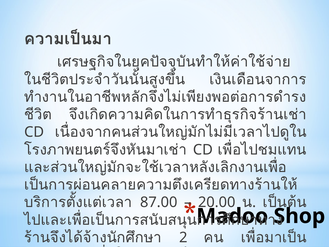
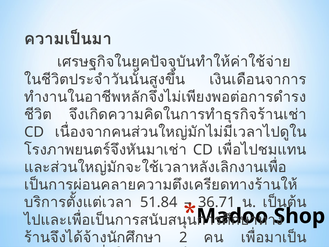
87.00: 87.00 -> 51.84 (159, 202)
20.00: 20.00 -> 36.71 (217, 202)
